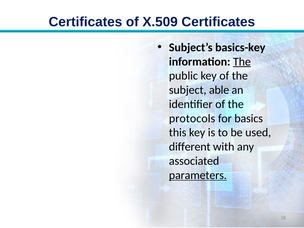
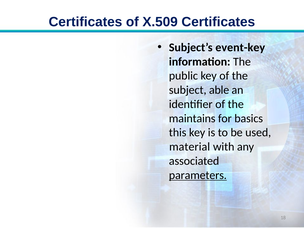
basics-key: basics-key -> event-key (240, 47)
The underline: present -> none (242, 62)
protocols: protocols -> maintains (192, 118)
different: different -> material (190, 147)
